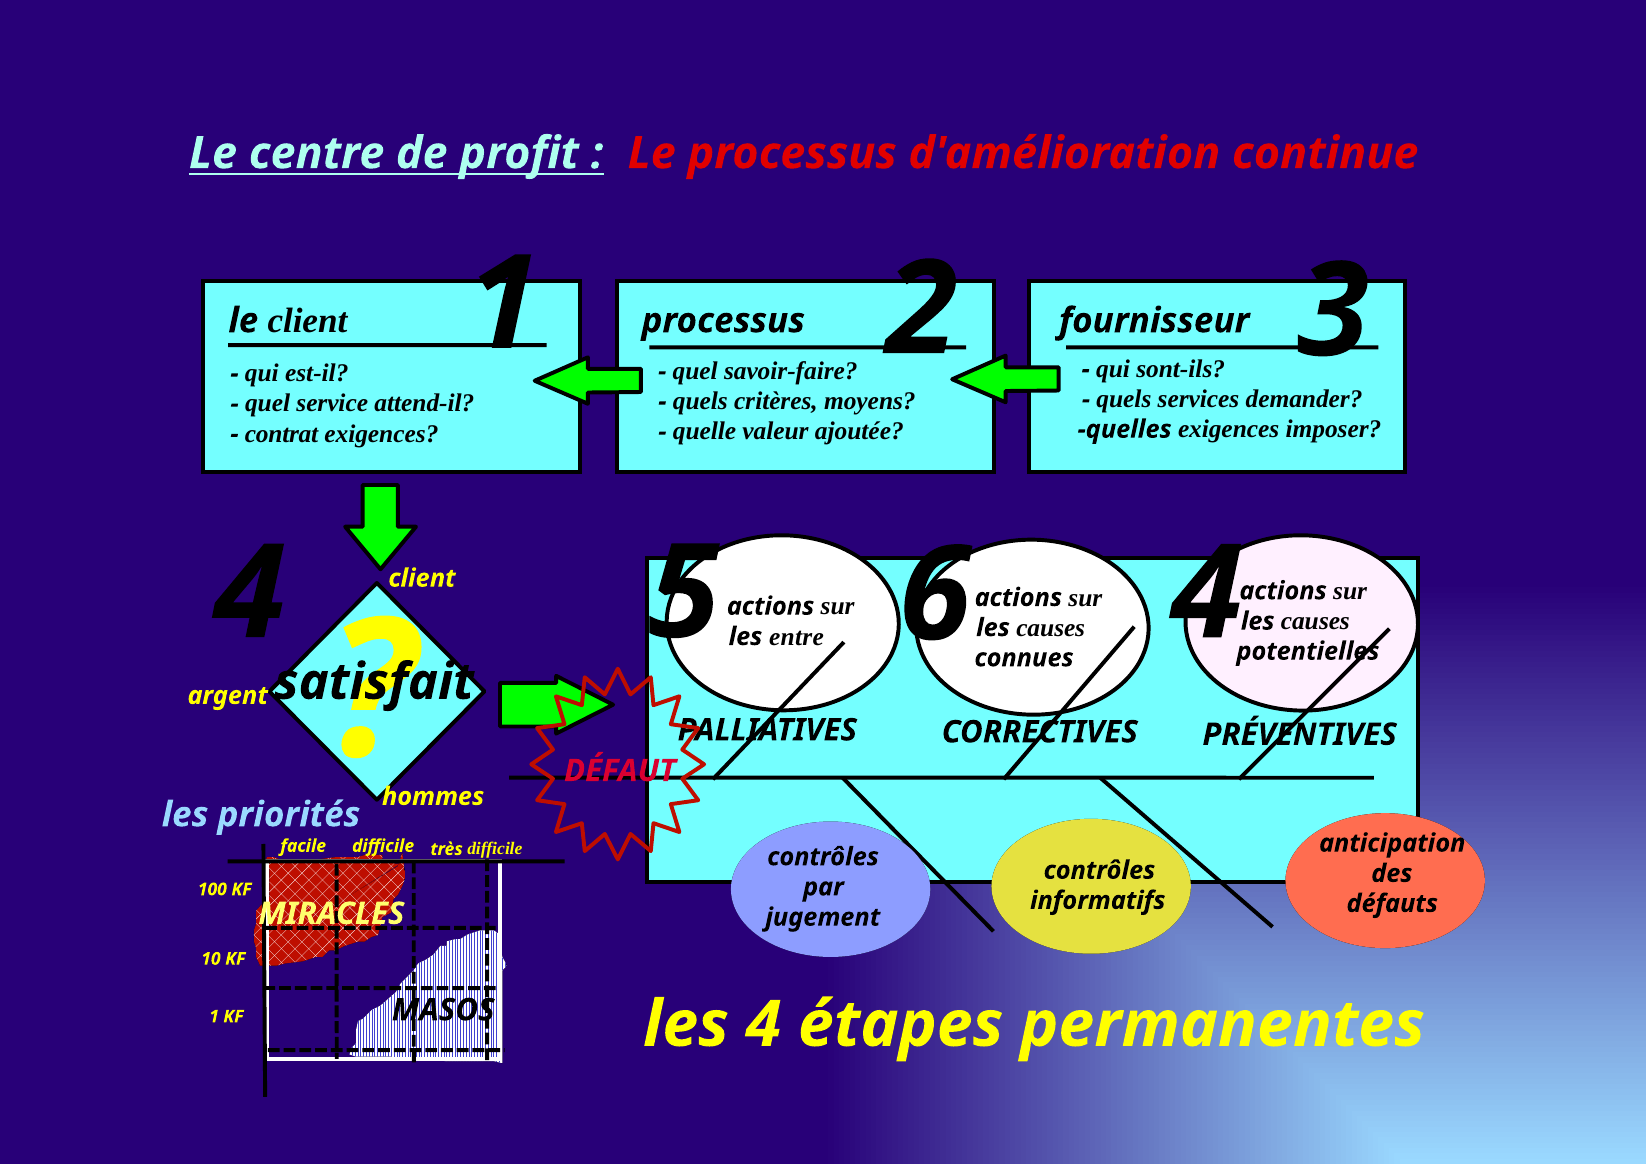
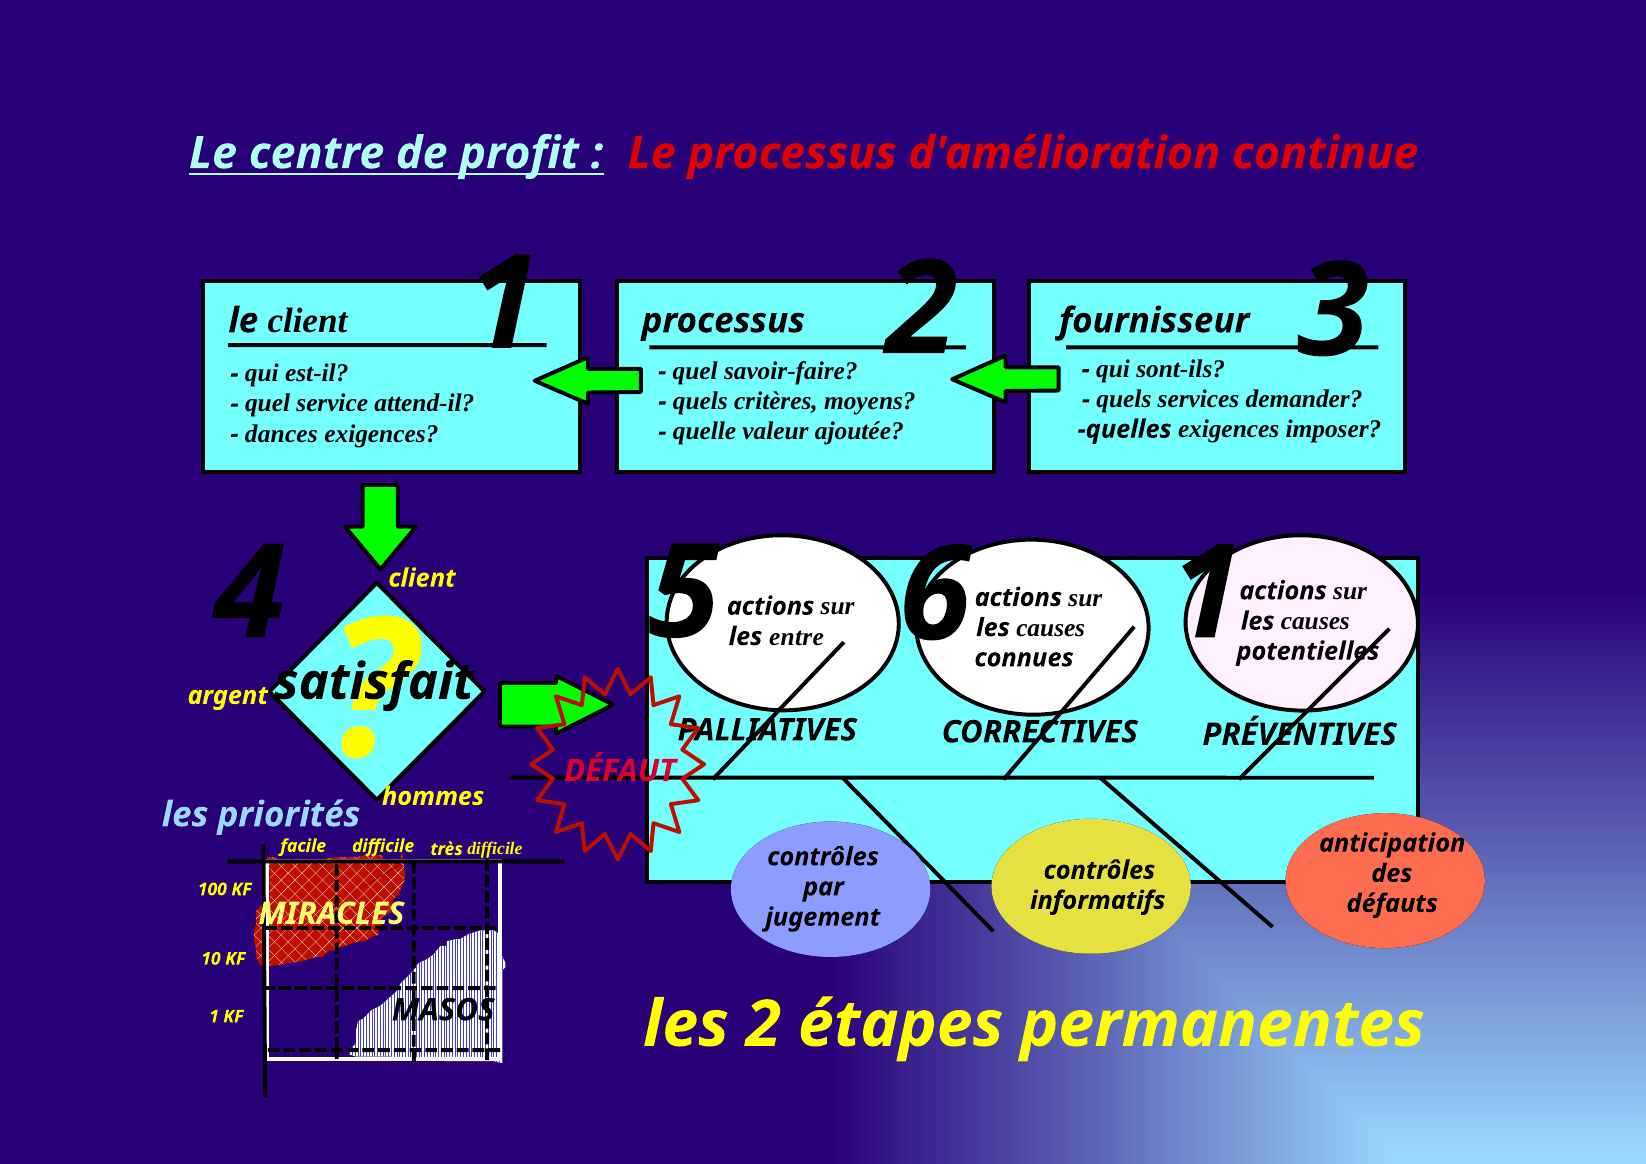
contrat: contrat -> dances (281, 434)
4 4: 4 -> 1 (1207, 594)
les 4: 4 -> 2 (763, 1024)
